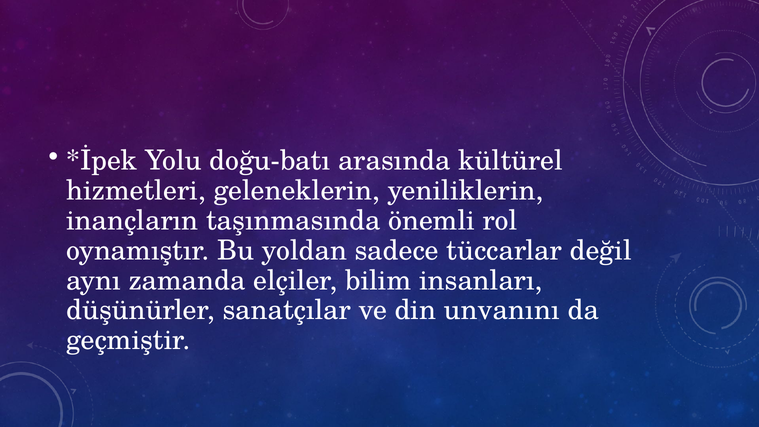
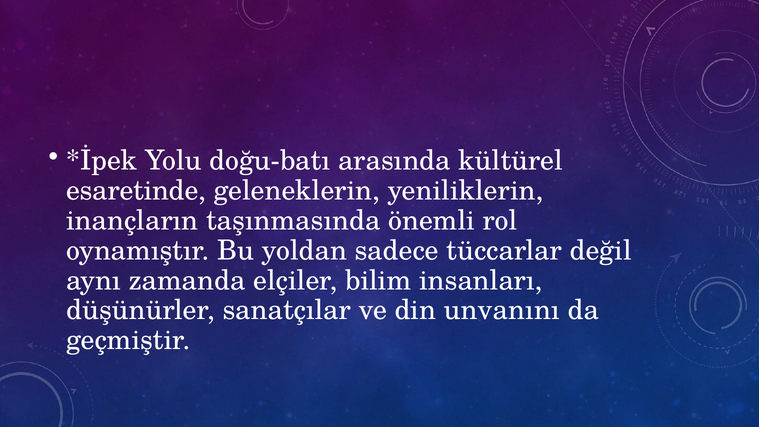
hizmetleri: hizmetleri -> esaretinde (136, 191)
